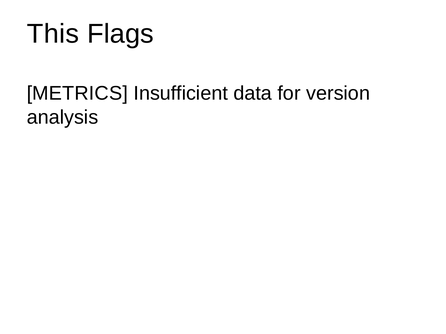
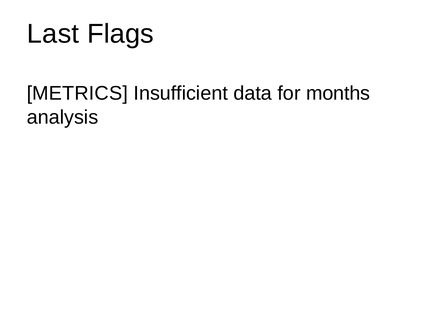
This: This -> Last (53, 34)
version: version -> months (338, 94)
